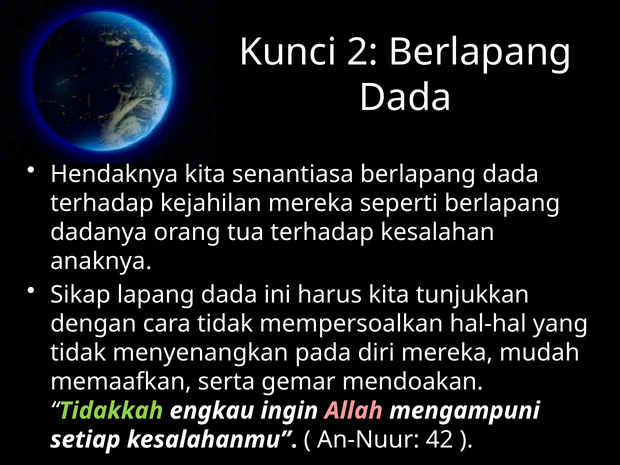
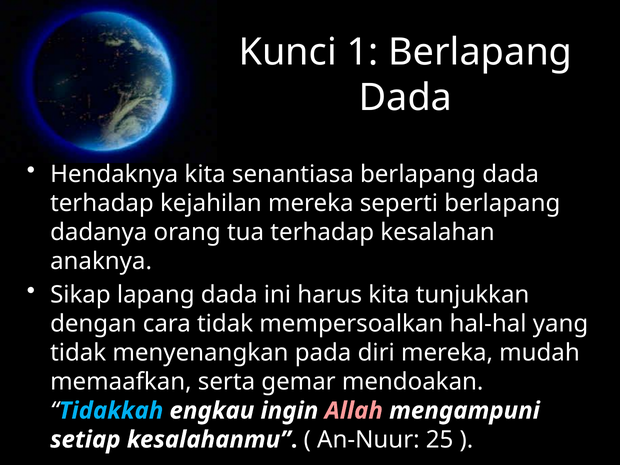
2: 2 -> 1 (363, 52)
Tidakkah colour: light green -> light blue (111, 411)
42: 42 -> 25 (440, 440)
